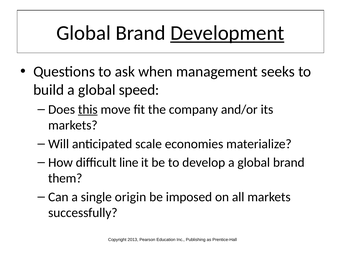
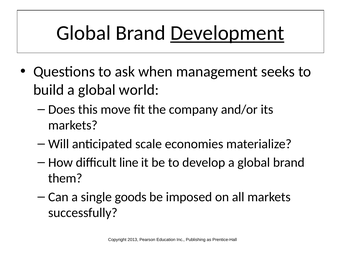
speed: speed -> world (139, 90)
this underline: present -> none (88, 109)
origin: origin -> goods (131, 197)
